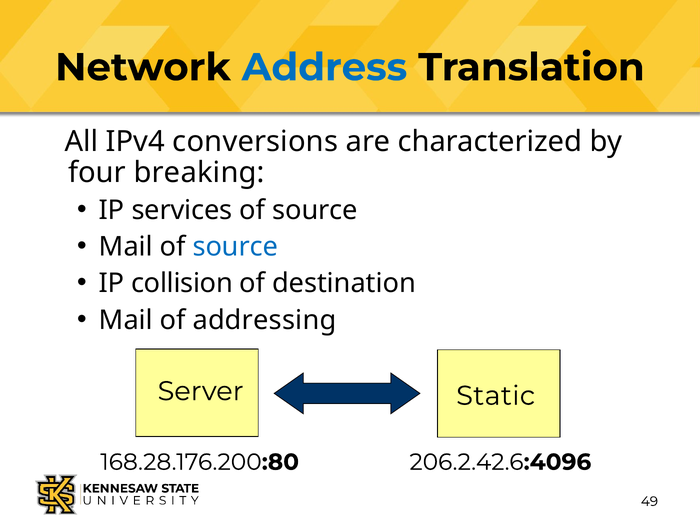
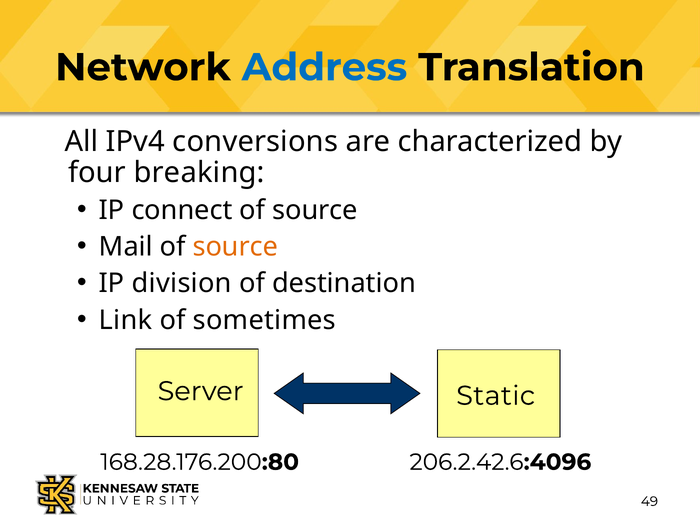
services: services -> connect (182, 210)
source colour: blue -> orange (235, 247)
collision: collision -> division (182, 283)
Mail: Mail -> Link (126, 320)
addressing: addressing -> sometimes (264, 320)
